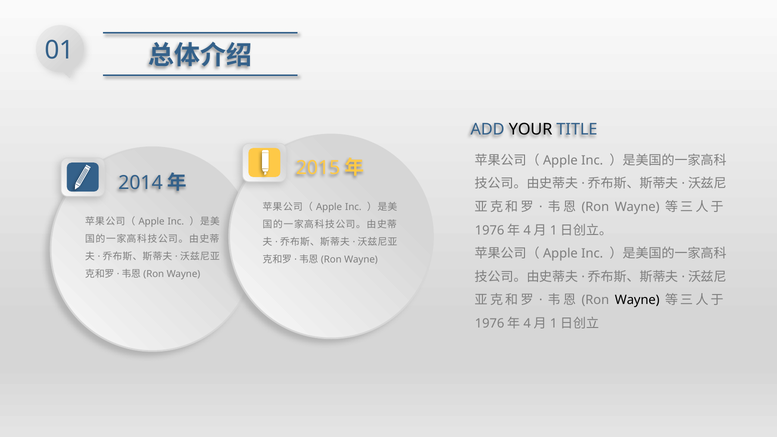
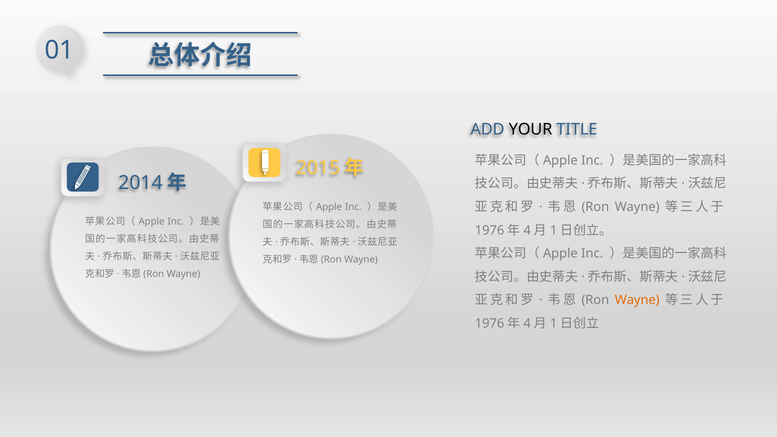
Wayne colour: black -> orange (637, 300)
